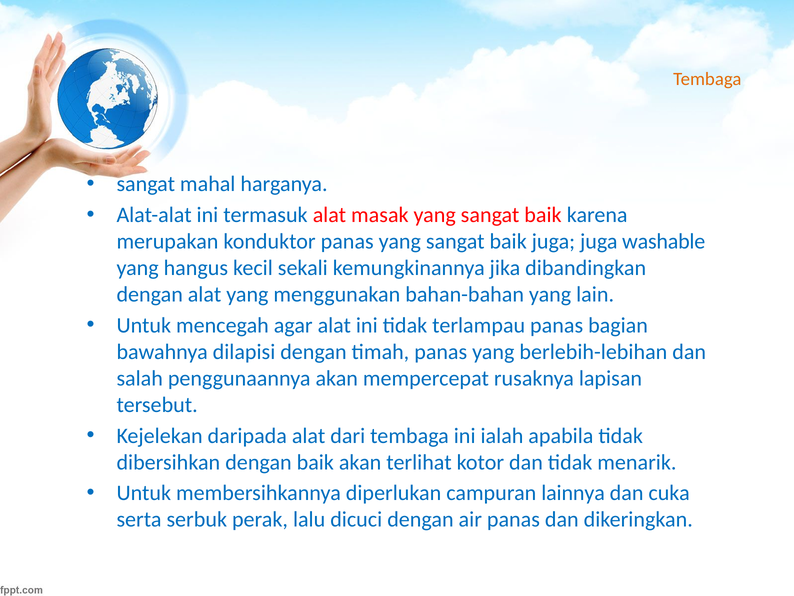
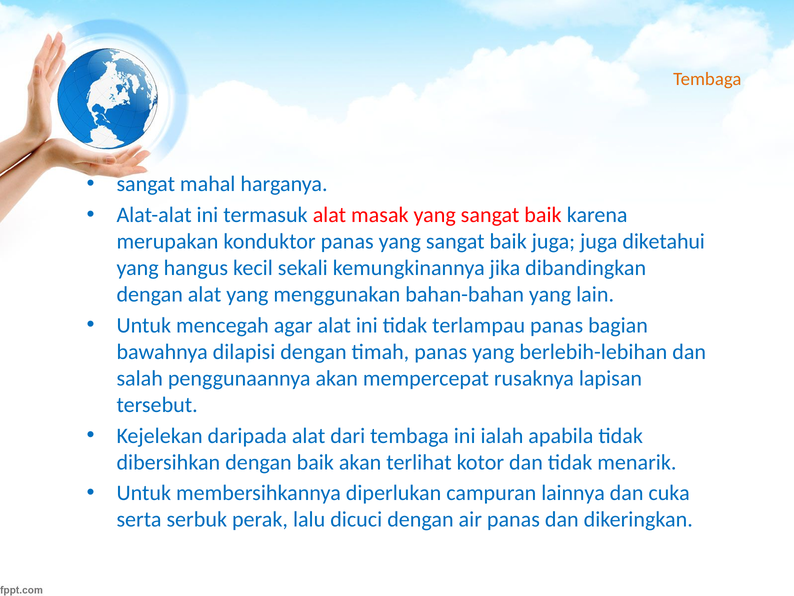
washable: washable -> diketahui (664, 241)
